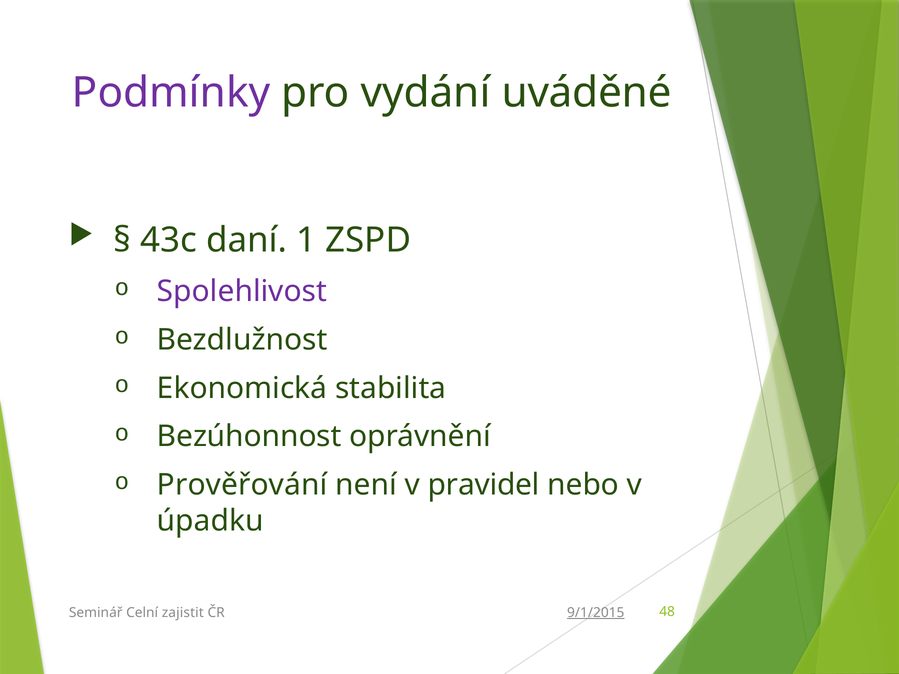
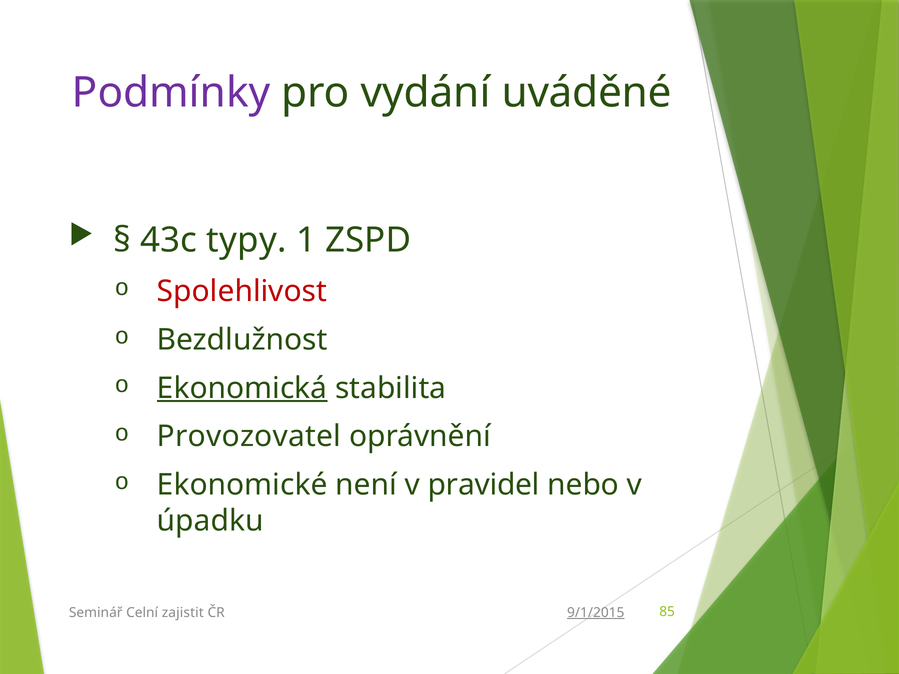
daní: daní -> typy (247, 240)
Spolehlivost colour: purple -> red (242, 291)
Ekonomická underline: none -> present (242, 388)
Bezúhonnost: Bezúhonnost -> Provozovatel (249, 437)
Prověřování: Prověřování -> Ekonomické (242, 485)
48: 48 -> 85 (667, 612)
